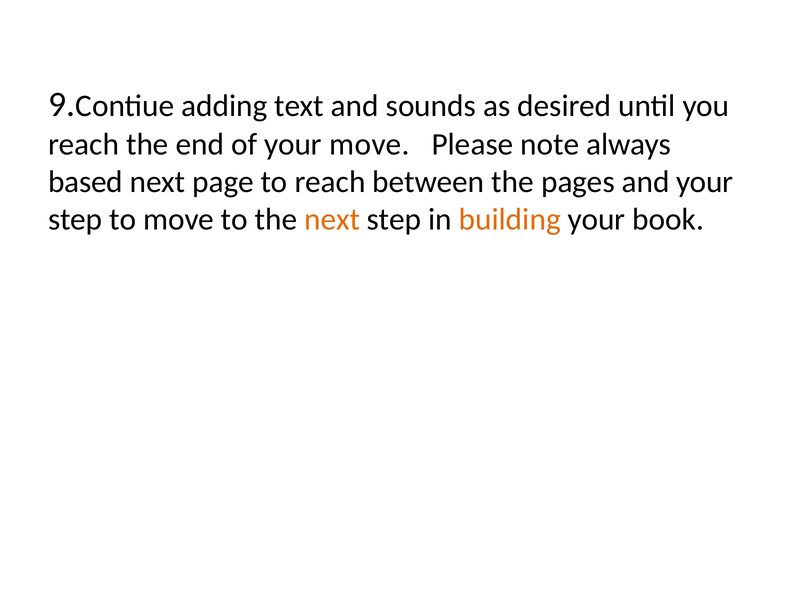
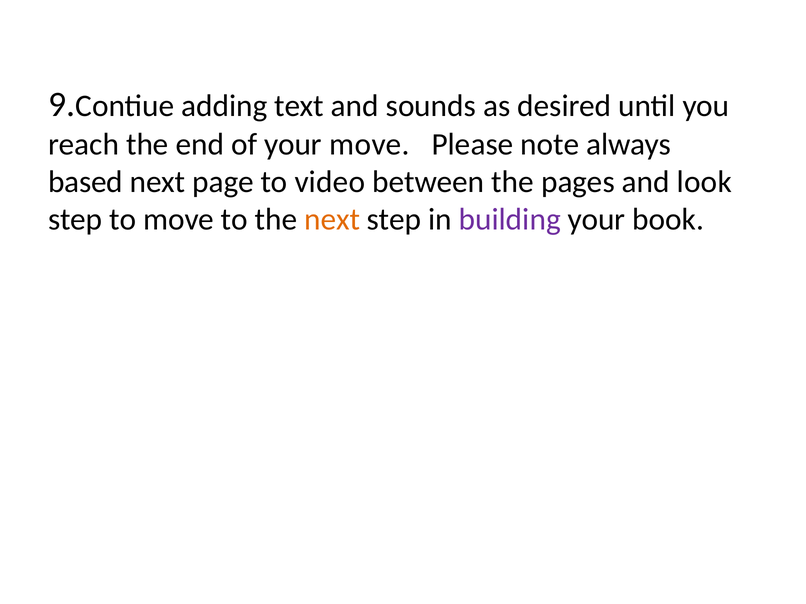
to reach: reach -> video (330, 182)
and your: your -> look (704, 182)
building colour: orange -> purple (510, 220)
